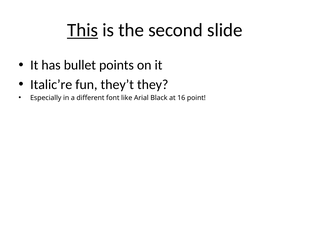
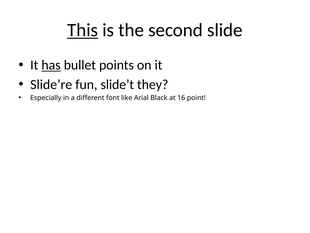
has underline: none -> present (51, 65)
Italic’re: Italic’re -> Slide’re (51, 84)
they’t: they’t -> slide’t (117, 84)
